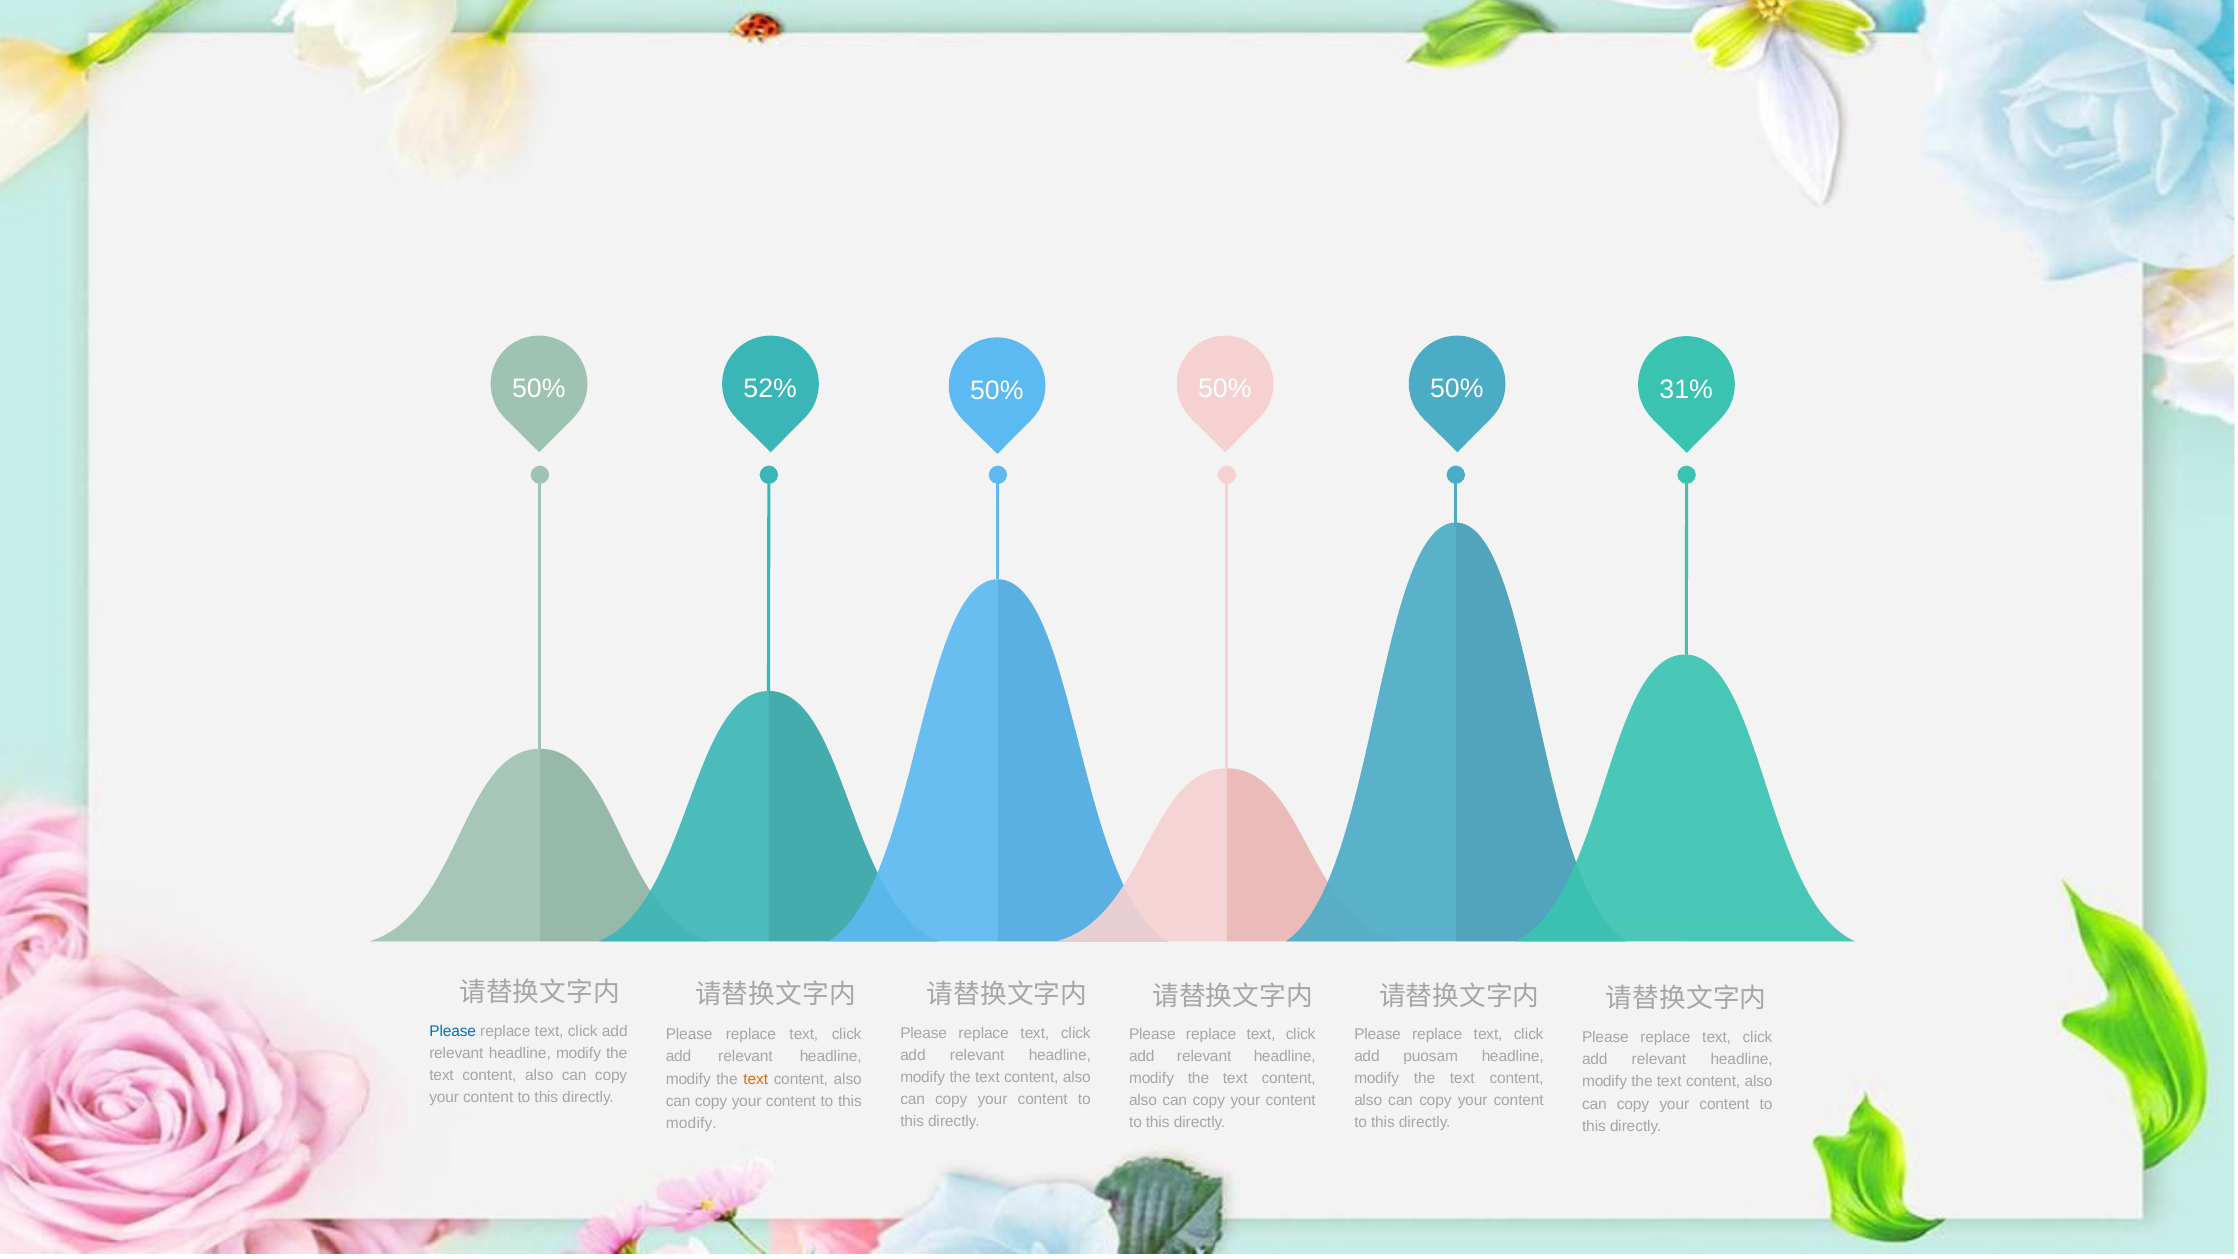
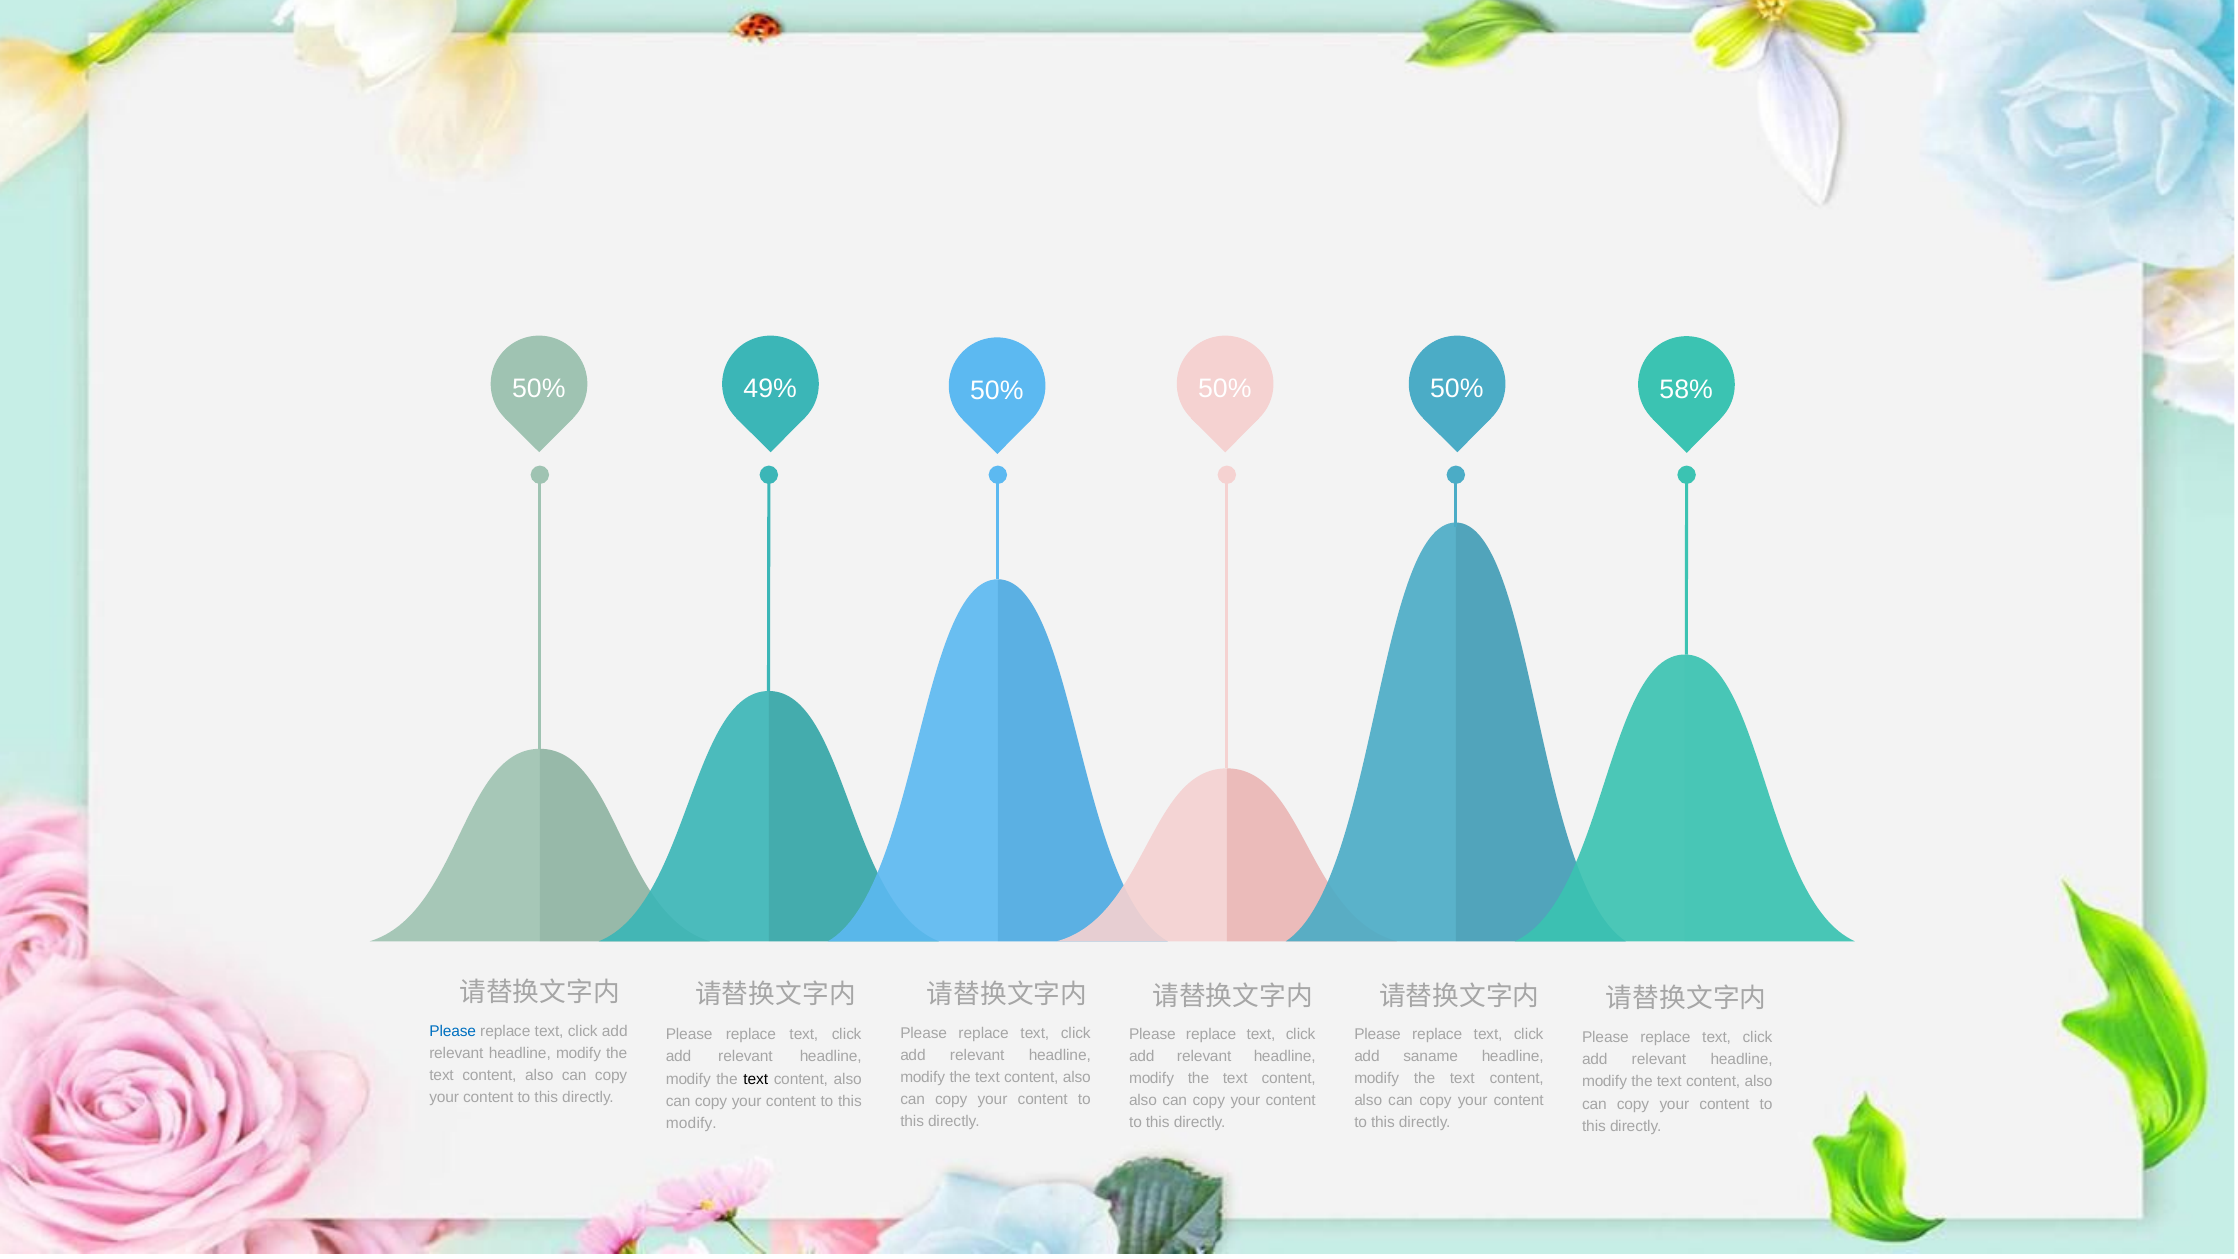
52%: 52% -> 49% (770, 389)
31%: 31% -> 58% (1686, 389)
puosam: puosam -> saname (1431, 1056)
text colour: orange -> black (756, 1079)
